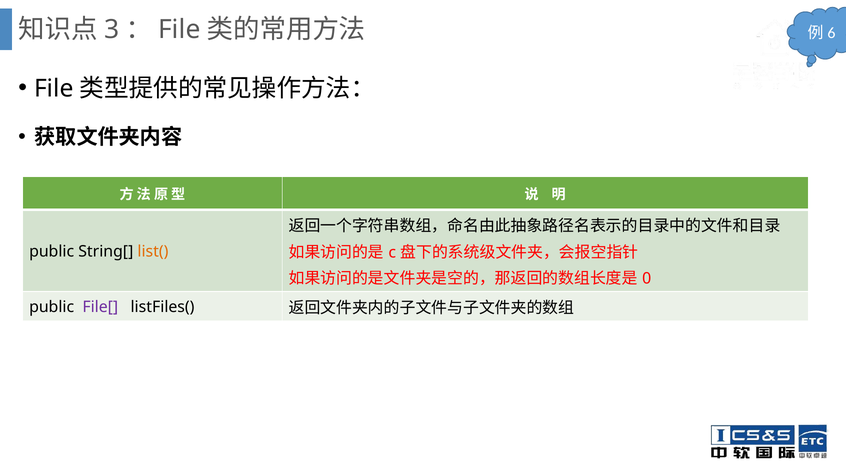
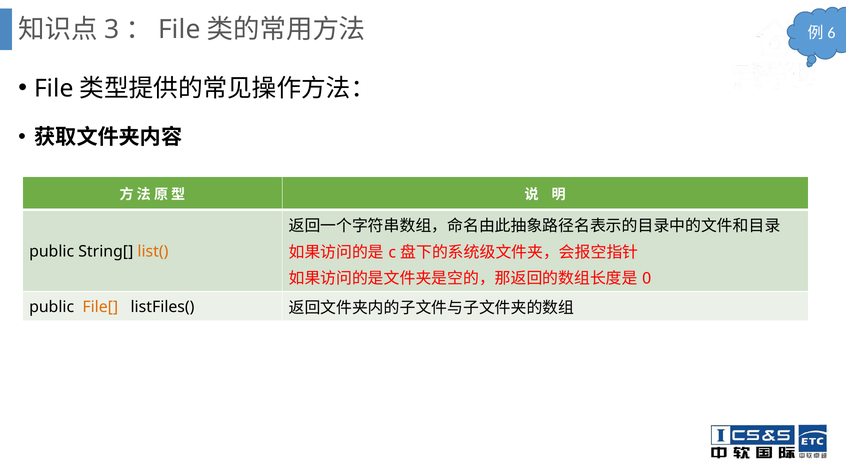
File[ colour: purple -> orange (100, 307)
